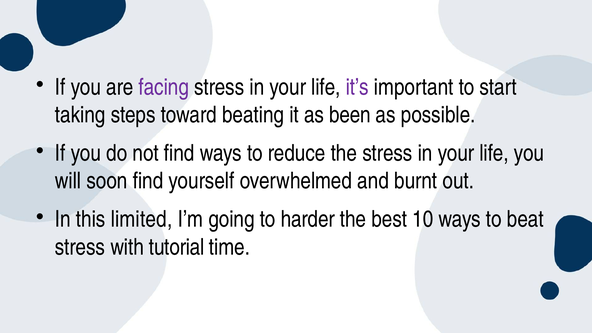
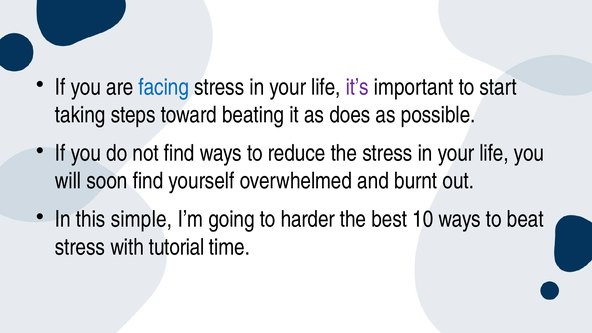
facing colour: purple -> blue (164, 87)
been: been -> does (350, 115)
limited: limited -> simple (142, 219)
